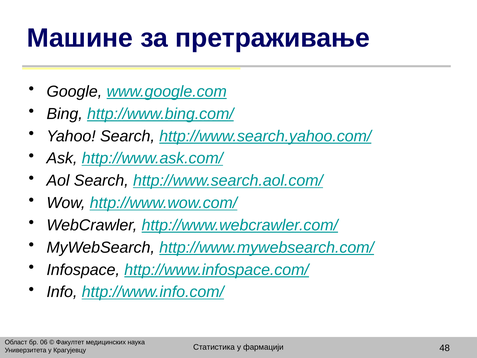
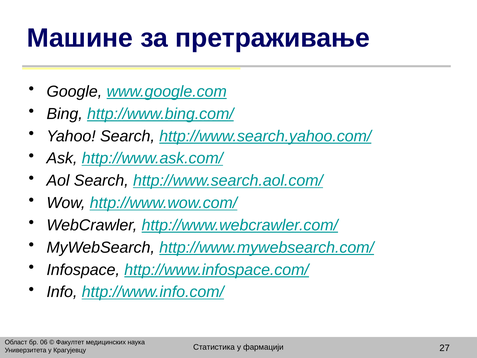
48: 48 -> 27 (445, 348)
